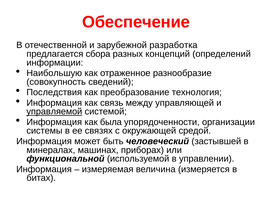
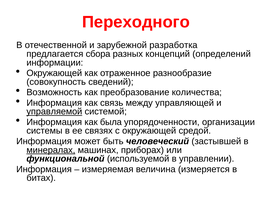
Обеспечение: Обеспечение -> Переходного (136, 22)
Наибольшую: Наибольшую -> Окружающей (54, 73)
Последствия: Последствия -> Возможность (54, 92)
технология: технология -> количества (197, 92)
минералах underline: none -> present (51, 150)
